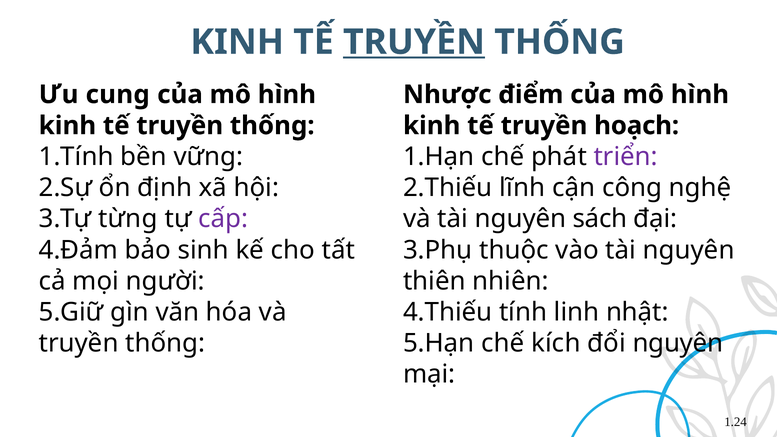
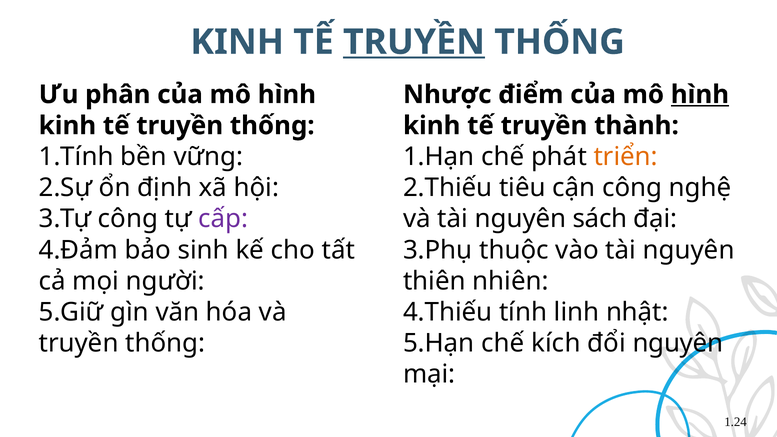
hình underline: none -> present (700, 95)
cung: cung -> phân (118, 95)
hoạch: hoạch -> thành (637, 126)
triển colour: purple -> orange (626, 157)
lĩnh: lĩnh -> tiêu (522, 188)
từng: từng -> công (128, 219)
